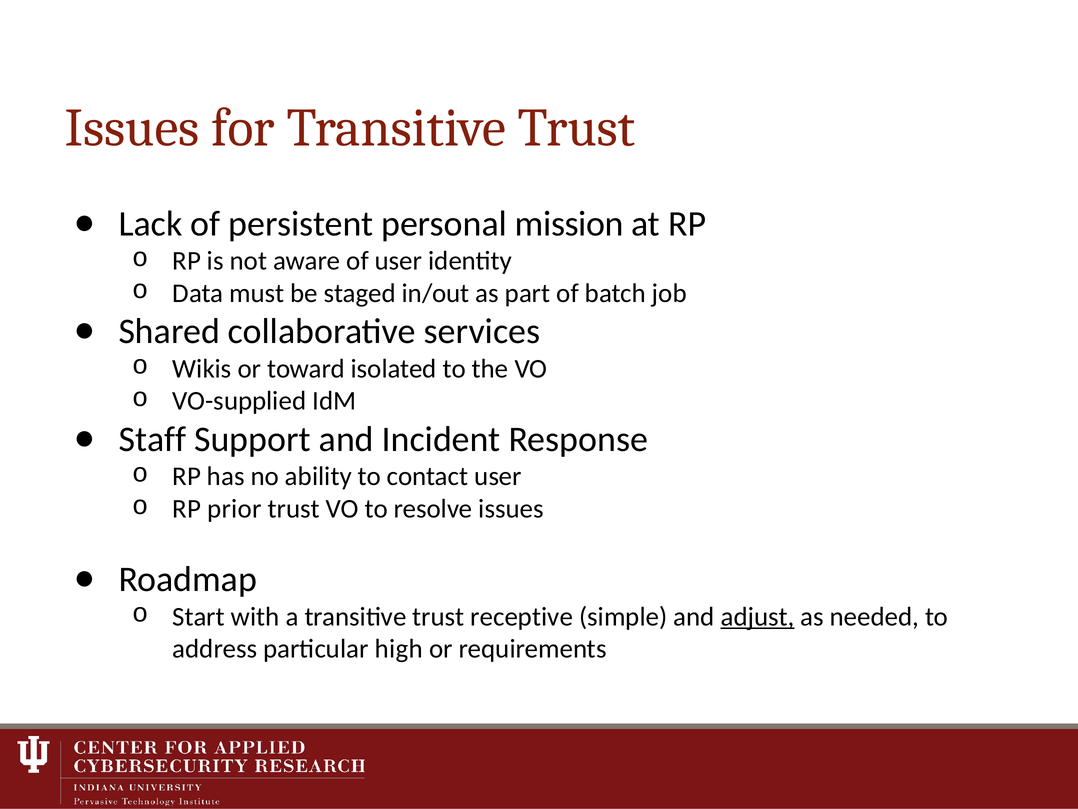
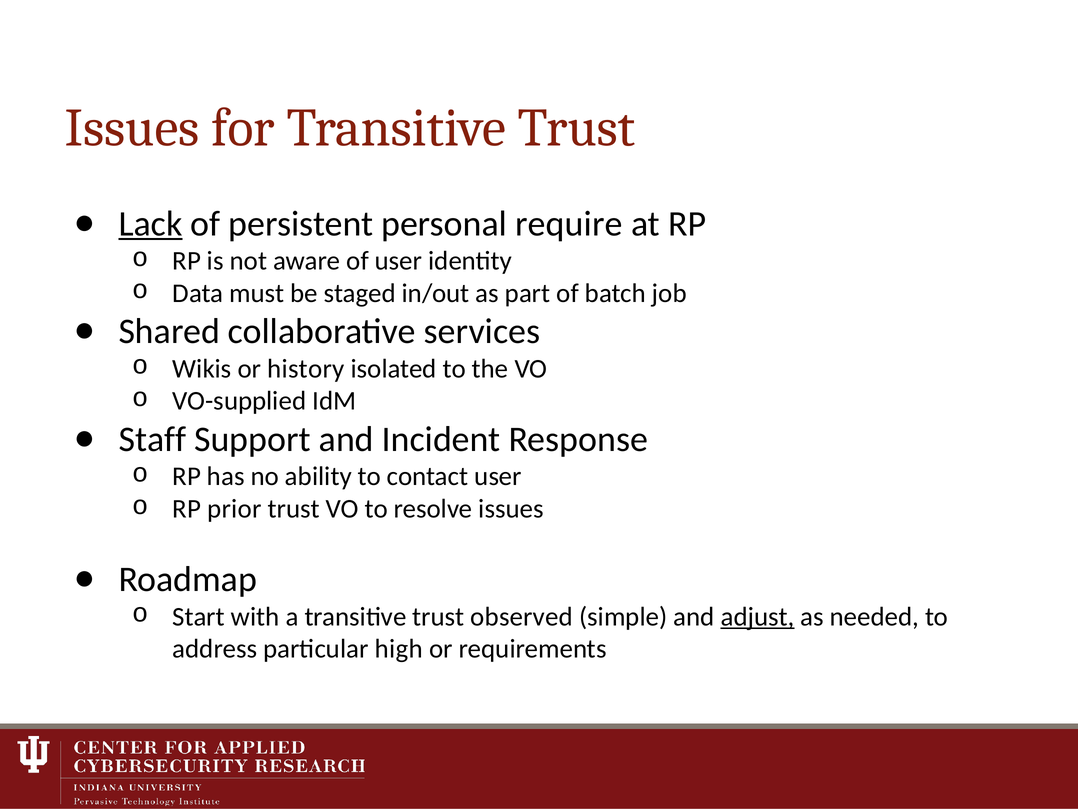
Lack underline: none -> present (150, 224)
mission: mission -> require (569, 224)
toward: toward -> history (306, 368)
receptive: receptive -> observed (522, 616)
